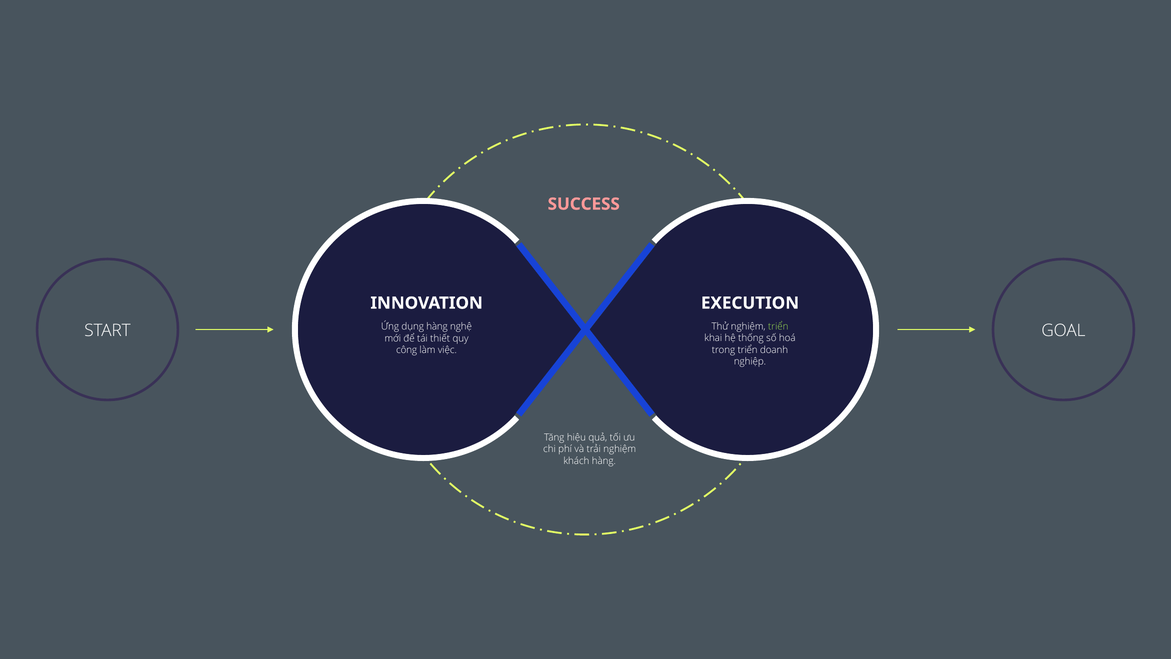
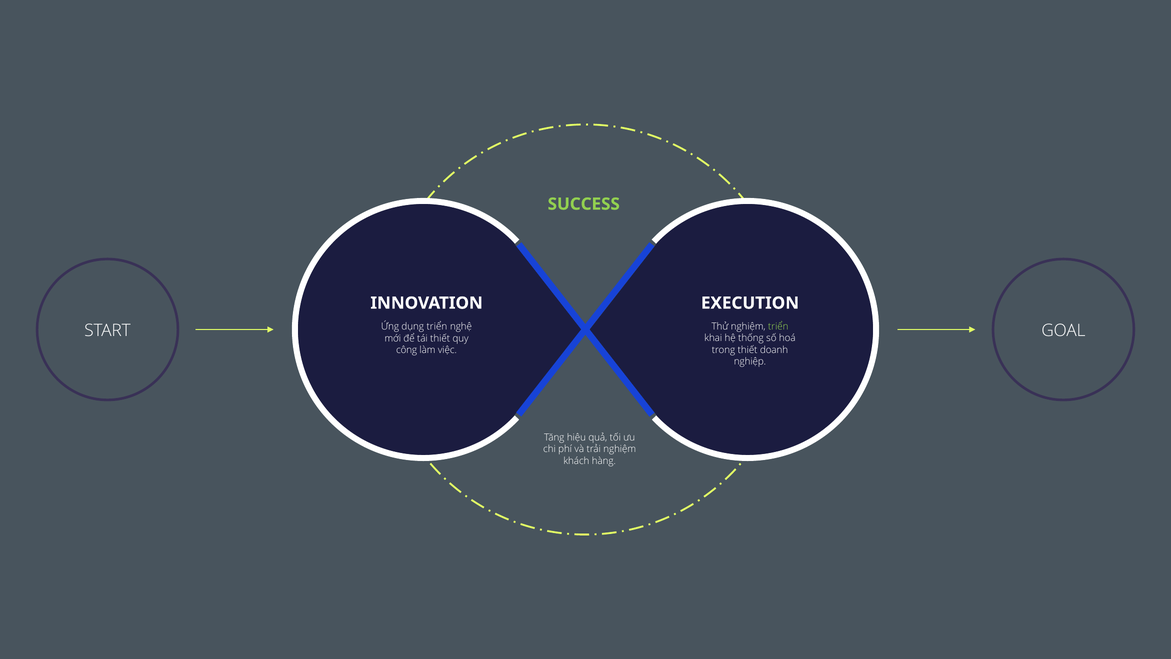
SUCCESS colour: pink -> light green (584, 204)
dụng hàng: hàng -> triển (437, 326)
trong triển: triển -> thiết (748, 350)
